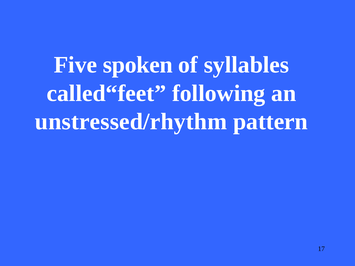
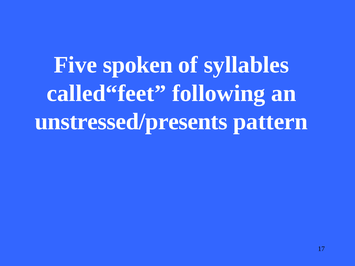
unstressed/rhythm: unstressed/rhythm -> unstressed/presents (131, 122)
